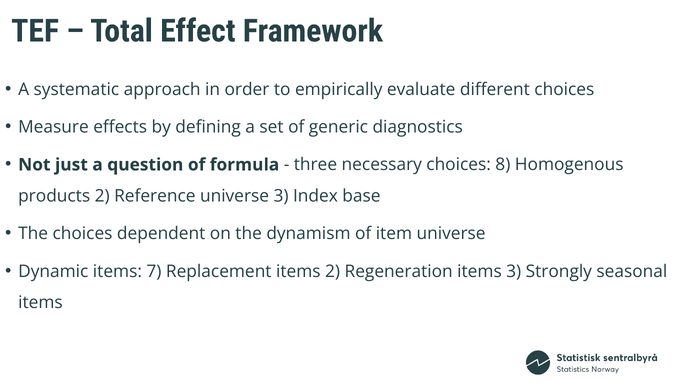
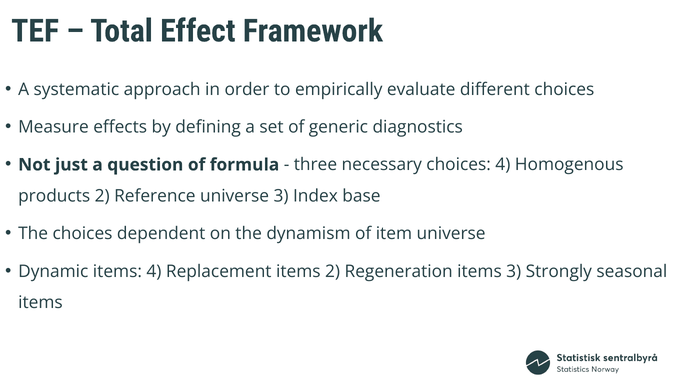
choices 8: 8 -> 4 (503, 165)
items 7: 7 -> 4 (154, 271)
